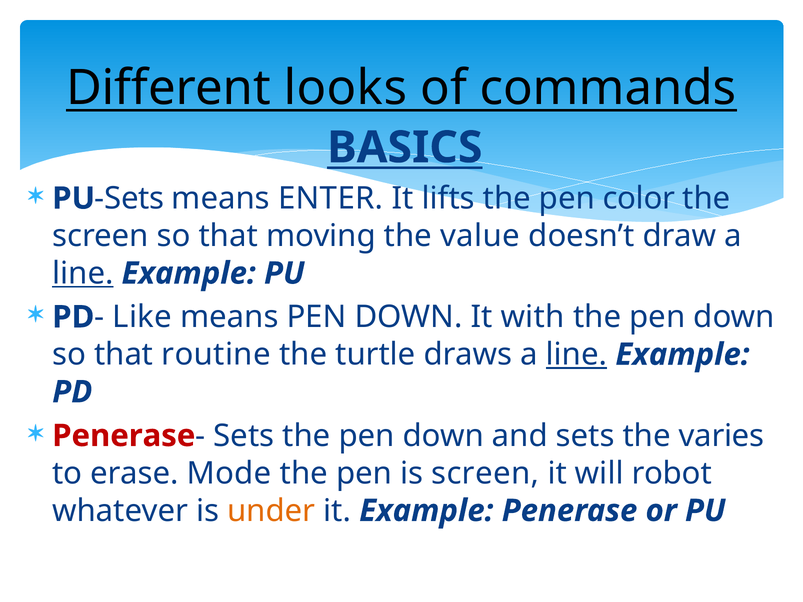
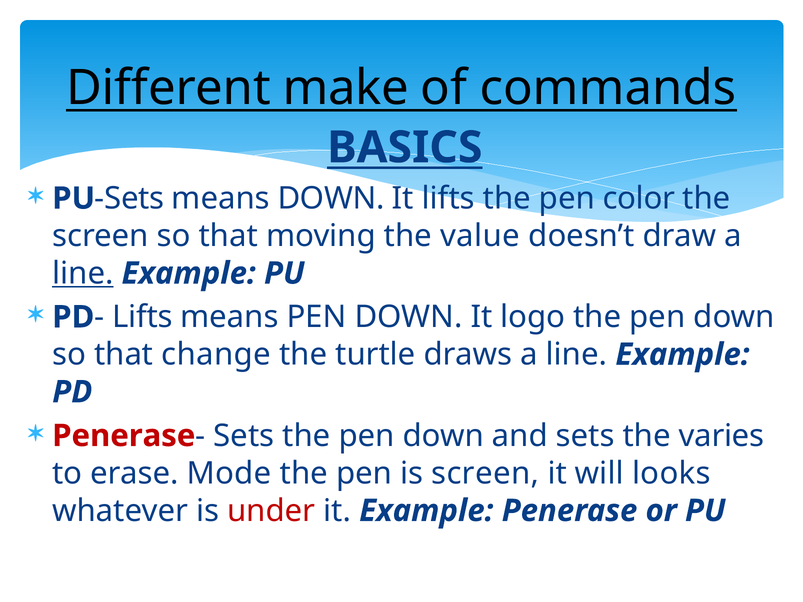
looks: looks -> make (346, 88)
means ENTER: ENTER -> DOWN (331, 198)
Like: Like -> Lifts (142, 317)
with: with -> logo (533, 317)
routine: routine -> change (216, 355)
line underline: present -> none (576, 355)
robot: robot -> looks (671, 473)
under colour: orange -> red (271, 511)
